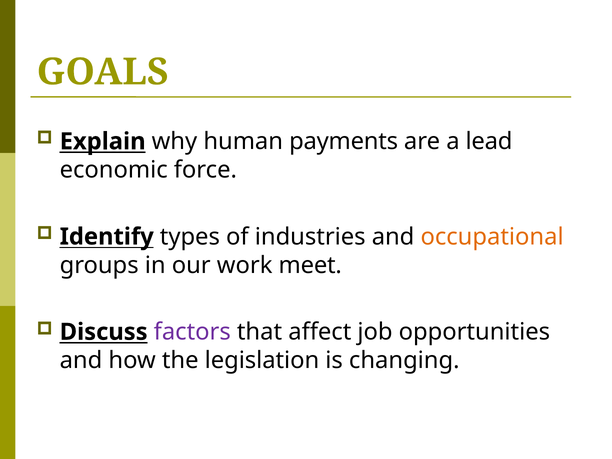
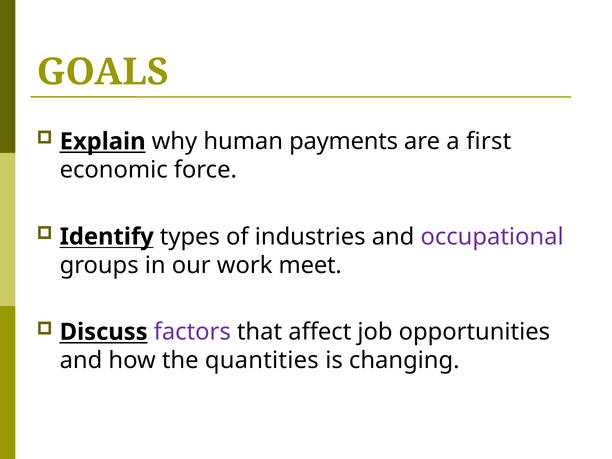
lead: lead -> first (489, 141)
occupational colour: orange -> purple (492, 237)
legislation: legislation -> quantities (262, 361)
